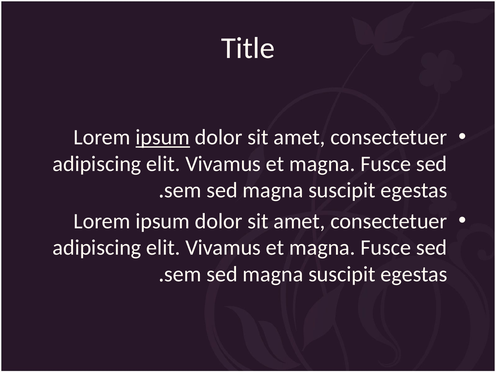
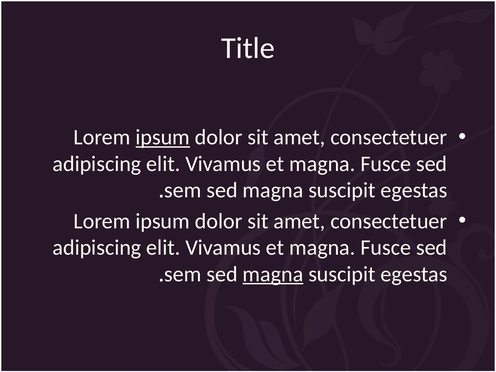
magna underline: none -> present (273, 274)
